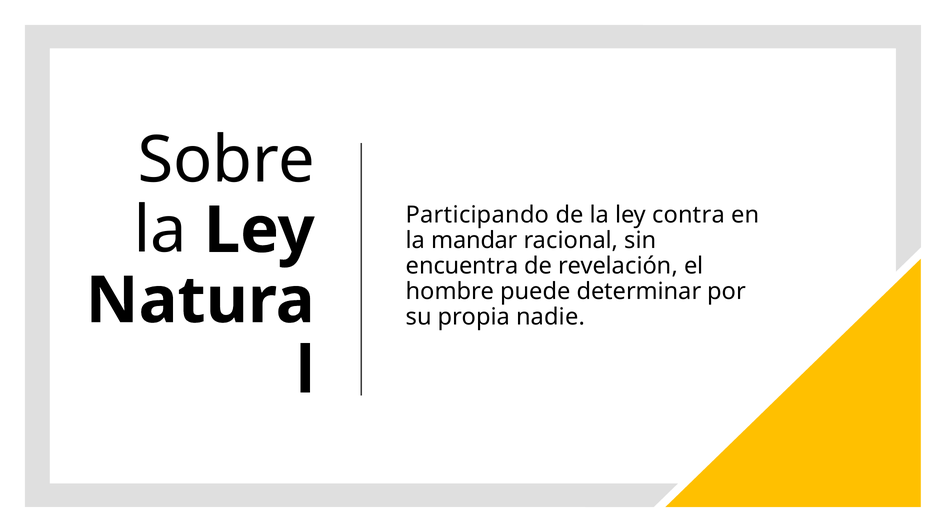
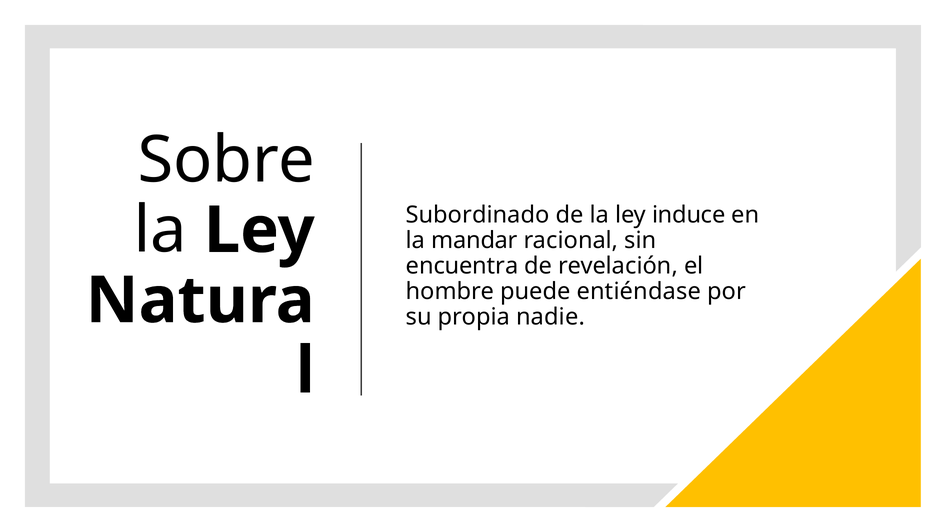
Participando: Participando -> Subordinado (478, 215)
contra: contra -> induce (689, 215)
determinar: determinar -> entiéndase (639, 291)
